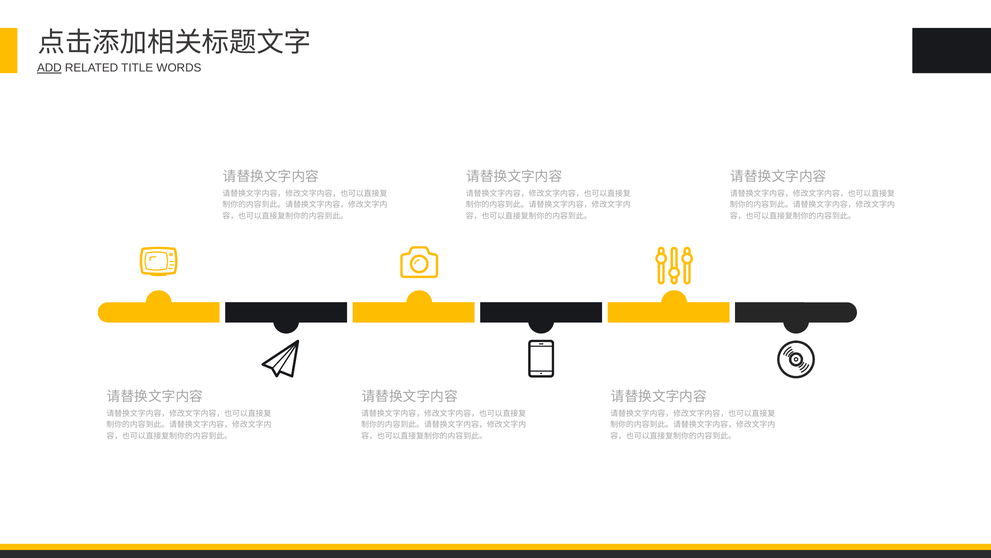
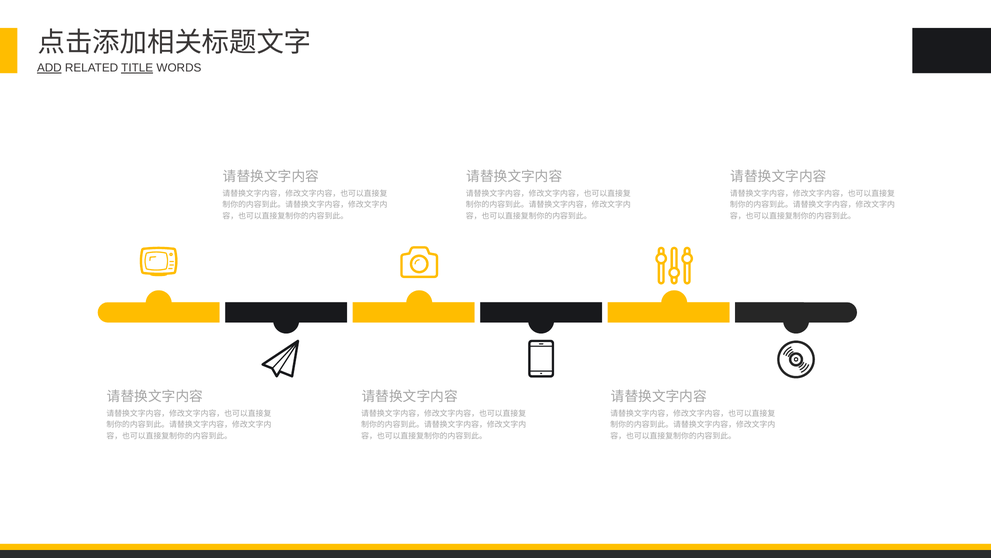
TITLE underline: none -> present (137, 68)
